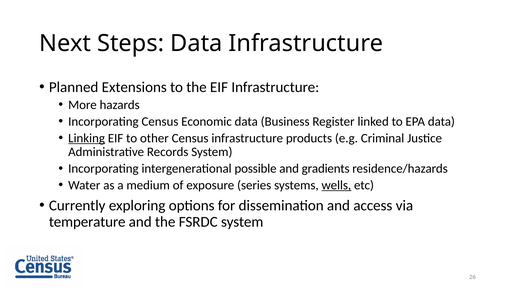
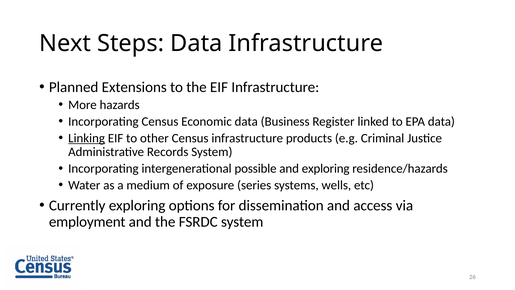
and gradients: gradients -> exploring (326, 168)
wells underline: present -> none (336, 185)
temperature: temperature -> employment (87, 222)
